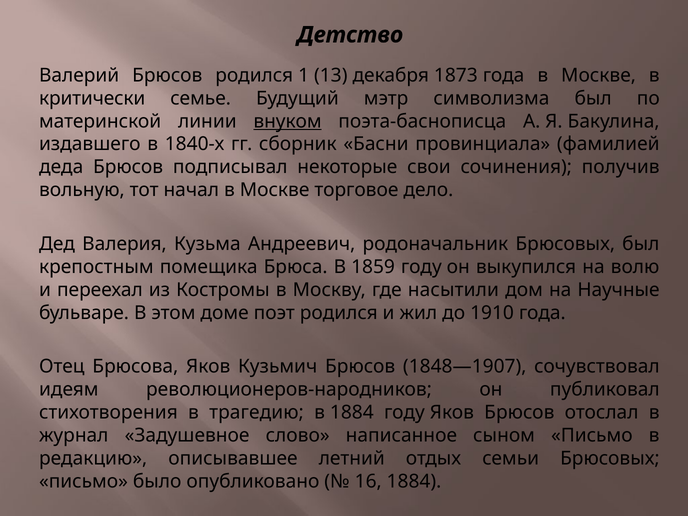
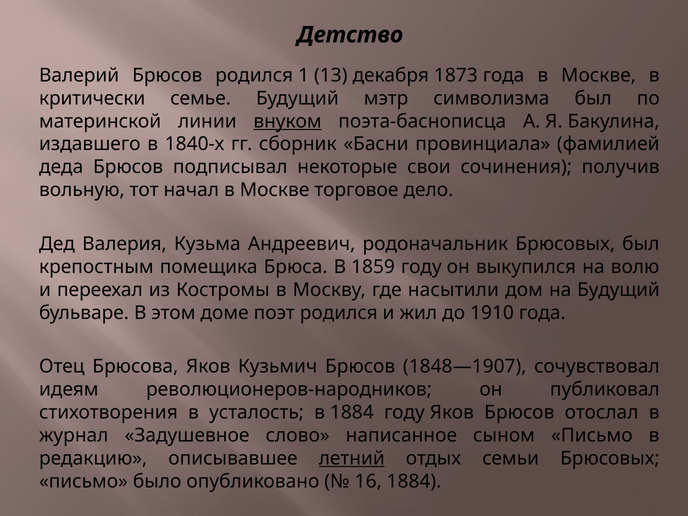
на Научные: Научные -> Будущий (619, 290)
трагедию: трагедию -> усталость (257, 413)
летний underline: none -> present (352, 458)
